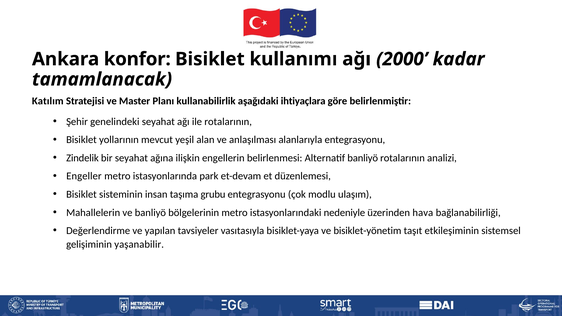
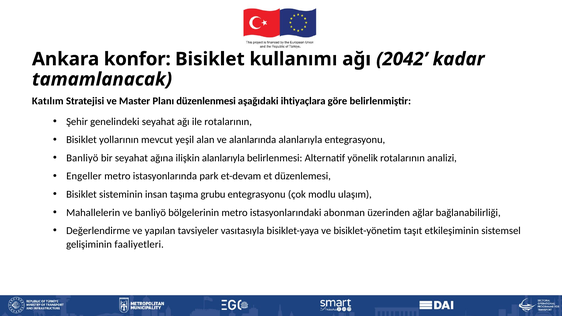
2000: 2000 -> 2042 (402, 59)
kullanabilirlik: kullanabilirlik -> düzenlenmesi (206, 101)
anlaşılması: anlaşılması -> alanlarında (253, 140)
Zindelik: Zindelik -> Banliyö (82, 158)
ilişkin engellerin: engellerin -> alanlarıyla (223, 158)
Alternatif banliyö: banliyö -> yönelik (363, 158)
nedeniyle: nedeniyle -> abonman (344, 213)
hava: hava -> ağlar (423, 213)
yaşanabilir: yaşanabilir -> faaliyetleri (139, 244)
